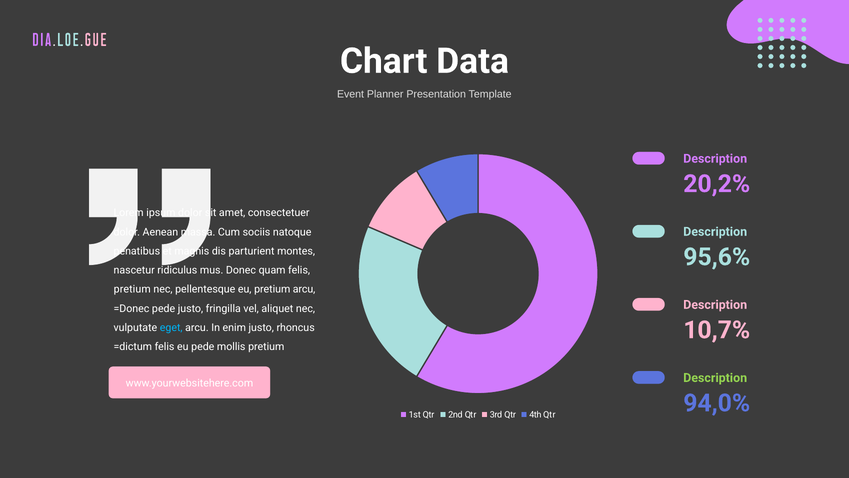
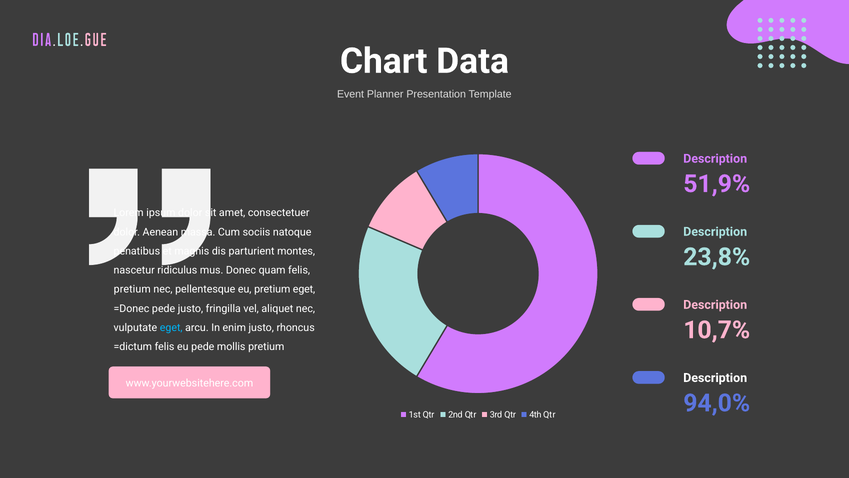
20,2%: 20,2% -> 51,9% (717, 184)
95,6%: 95,6% -> 23,8% (717, 257)
pretium arcu: arcu -> eget (304, 289)
Description colour: light green -> white (715, 377)
